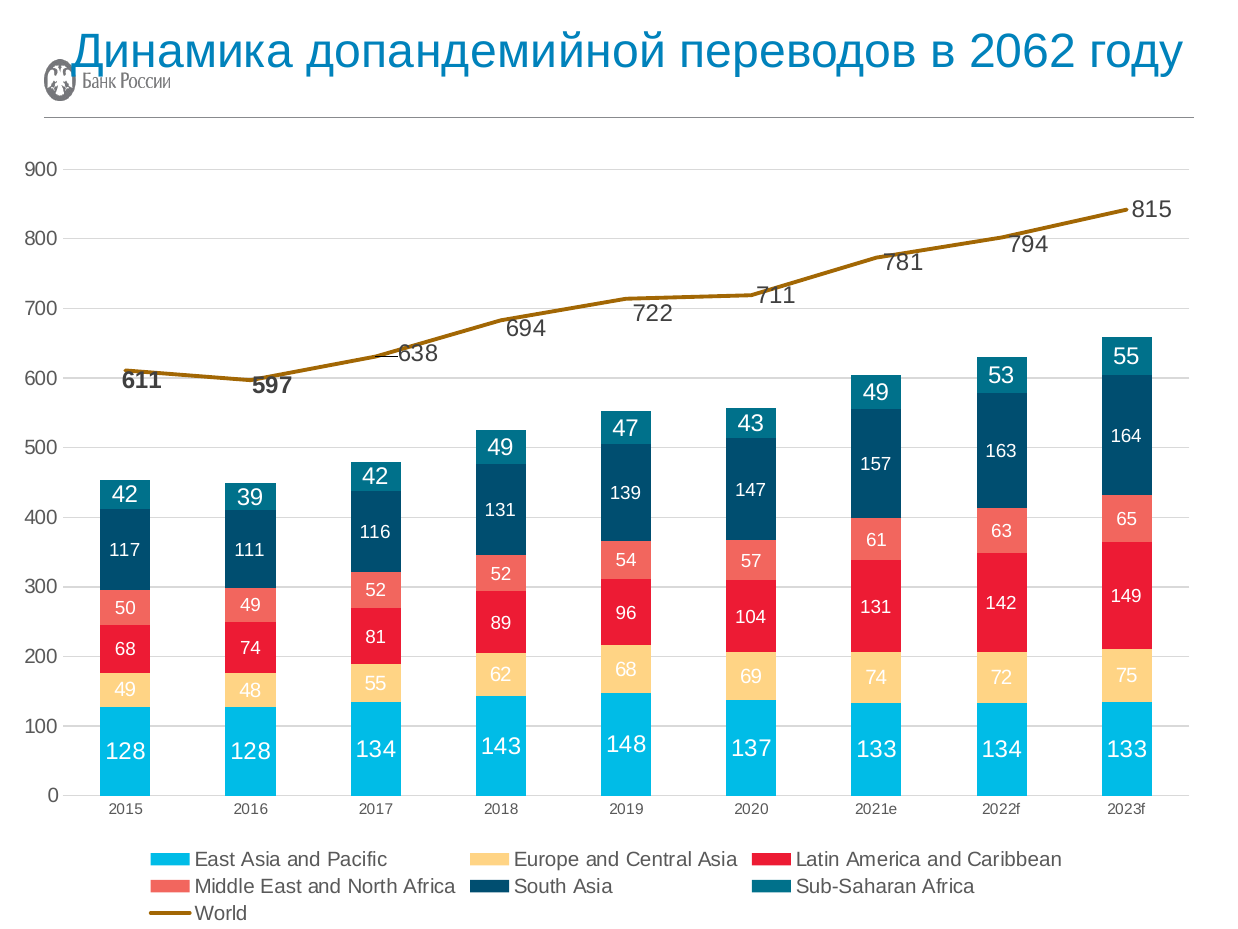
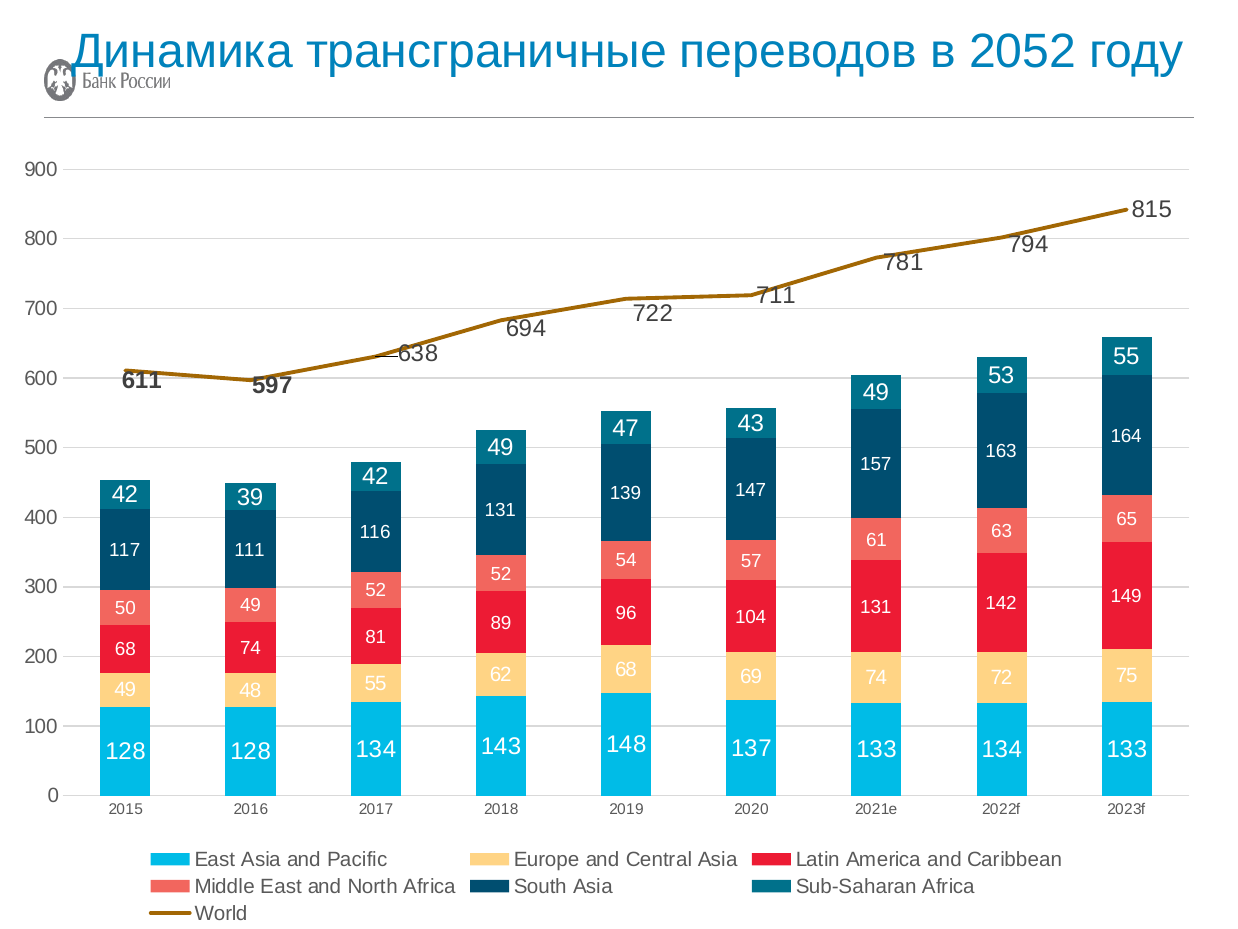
допандемийной: допандемийной -> трансграничные (486, 51)
2062: 2062 -> 2052 (1023, 51)
